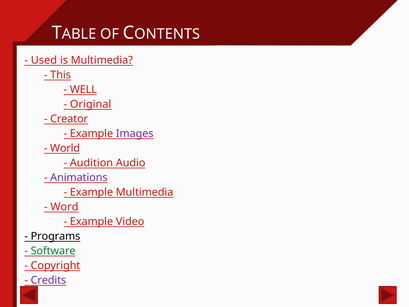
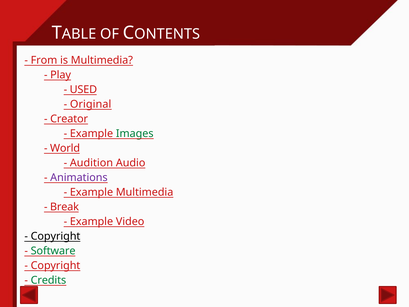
Used: Used -> From (44, 60)
This: This -> Play (61, 75)
WELL: WELL -> USED (83, 90)
Images colour: purple -> green (135, 134)
Word: Word -> Break (65, 207)
Programs: Programs -> Copyright (56, 236)
Credits colour: purple -> green (48, 280)
